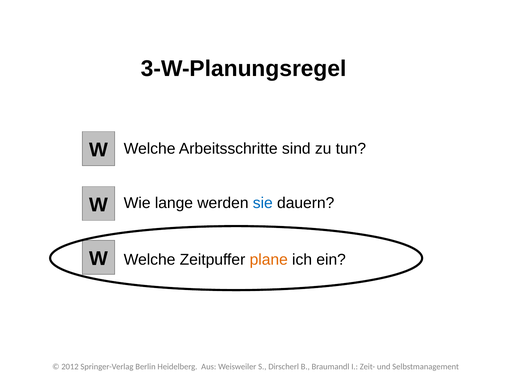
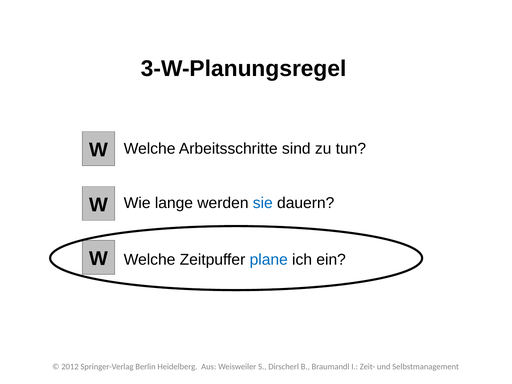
plane colour: orange -> blue (269, 260)
